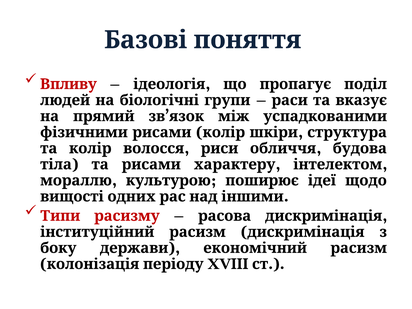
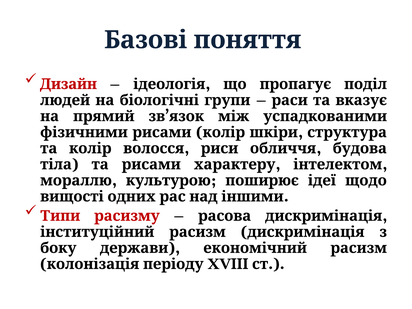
Впливу: Впливу -> Дизайн (68, 84)
